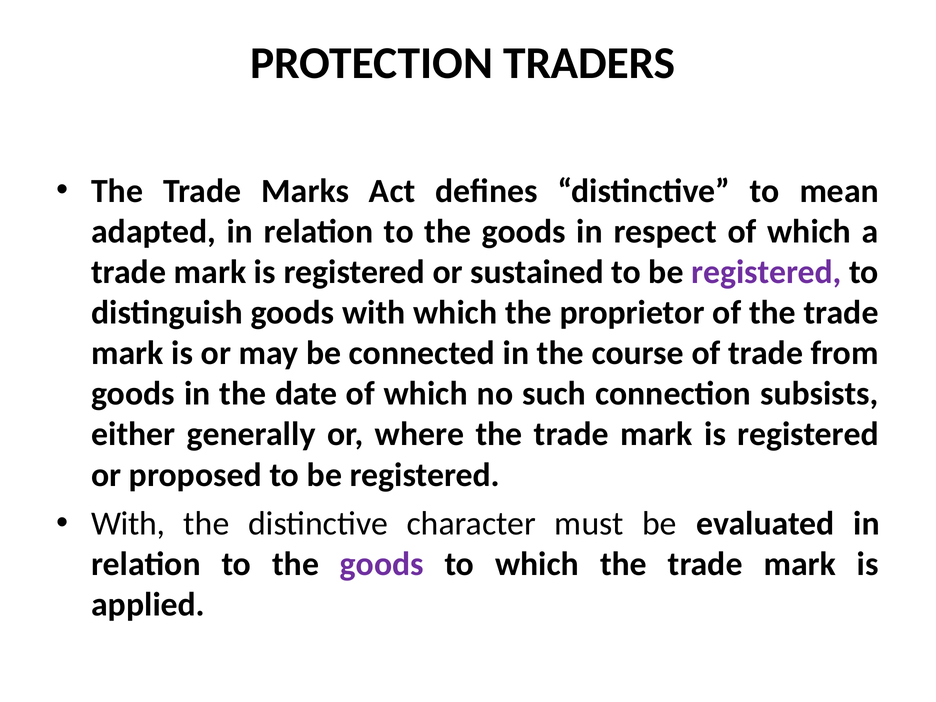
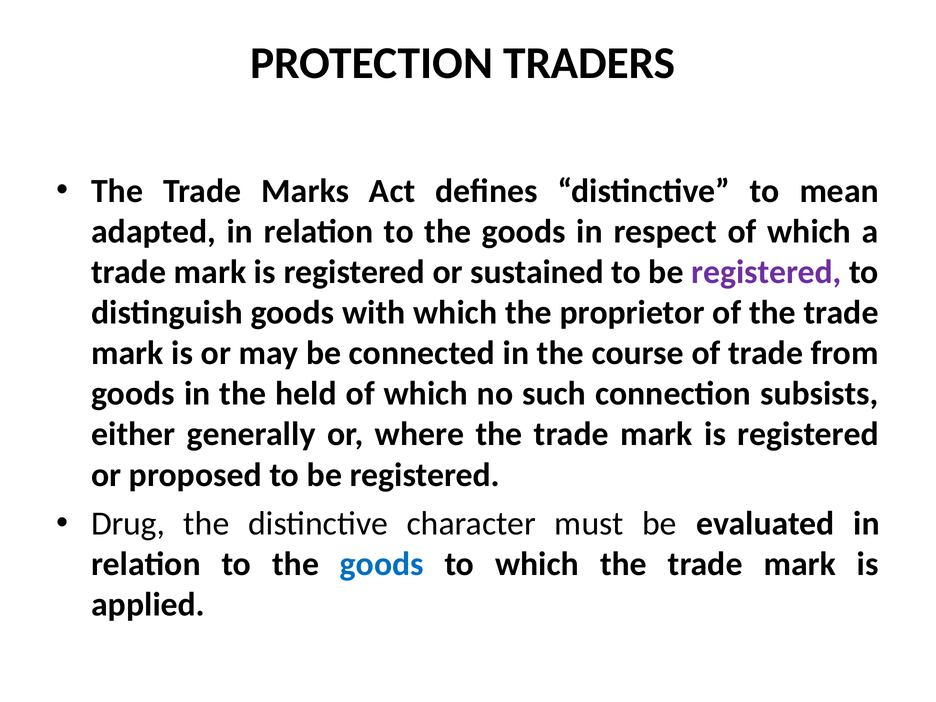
date: date -> held (306, 394)
With: With -> Drug (128, 524)
goods colour: purple -> blue (382, 564)
